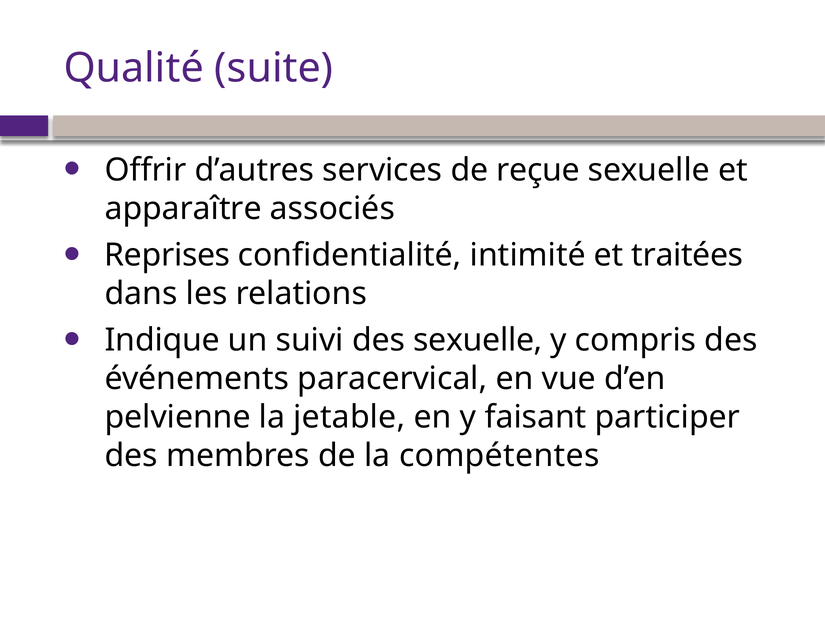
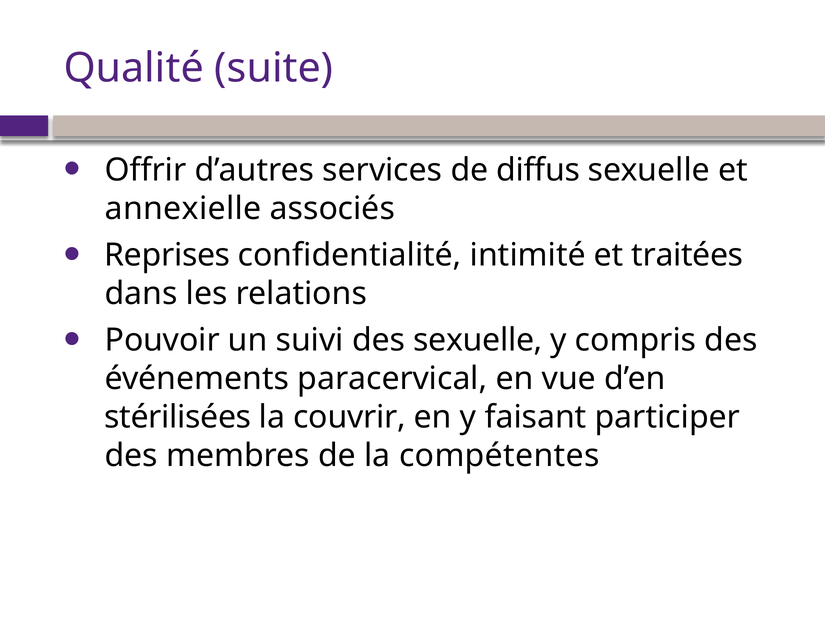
reçue: reçue -> diffus (538, 170)
apparaître: apparaître -> annexielle (183, 209)
Indique: Indique -> Pouvoir (162, 340)
pelvienne: pelvienne -> stérilisées (178, 417)
jetable: jetable -> couvrir (350, 417)
